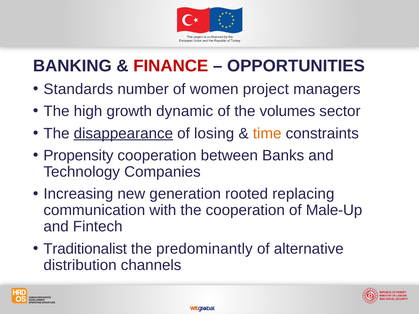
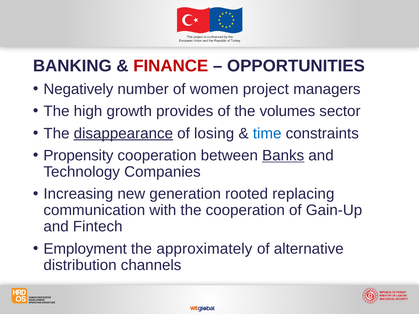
Standards: Standards -> Negatively (78, 89)
dynamic: dynamic -> provides (185, 111)
time colour: orange -> blue (267, 133)
Banks underline: none -> present (283, 156)
Male-Up: Male-Up -> Gain-Up (334, 210)
Traditionalist: Traditionalist -> Employment (85, 249)
predominantly: predominantly -> approximately (204, 249)
